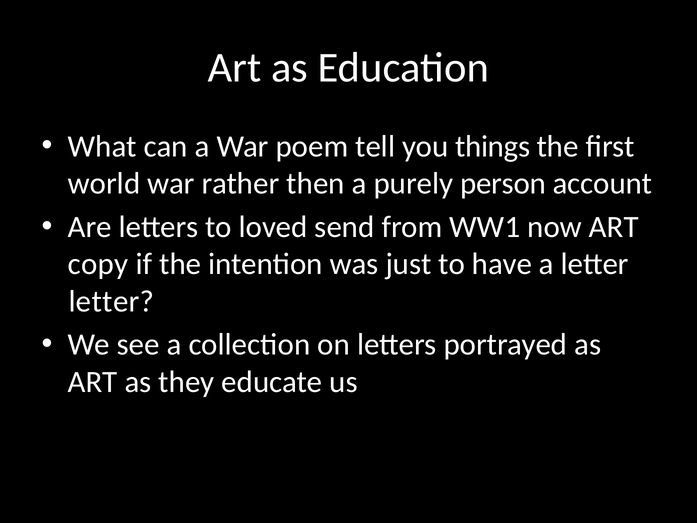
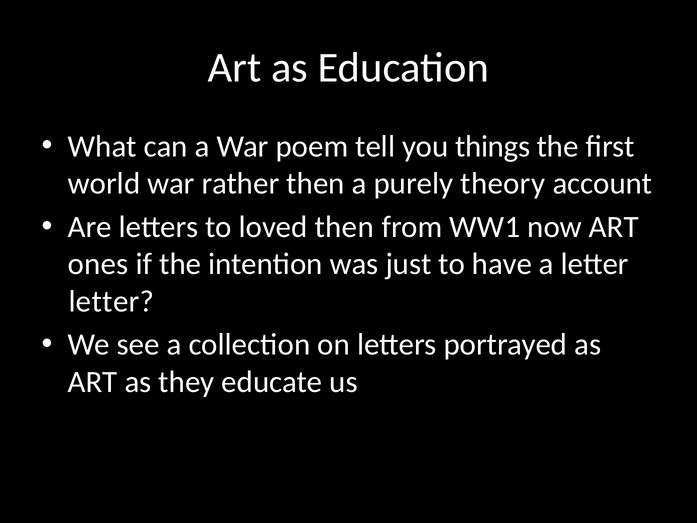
person: person -> theory (503, 183)
loved send: send -> then (344, 227)
copy: copy -> ones (98, 264)
